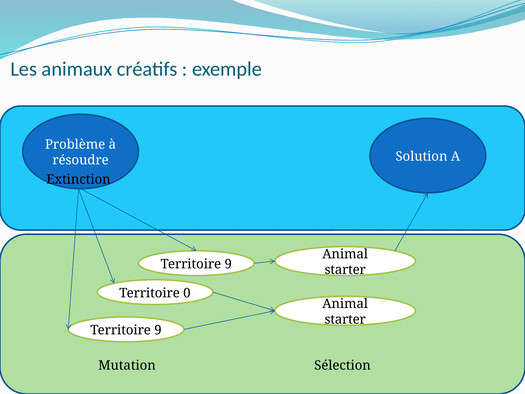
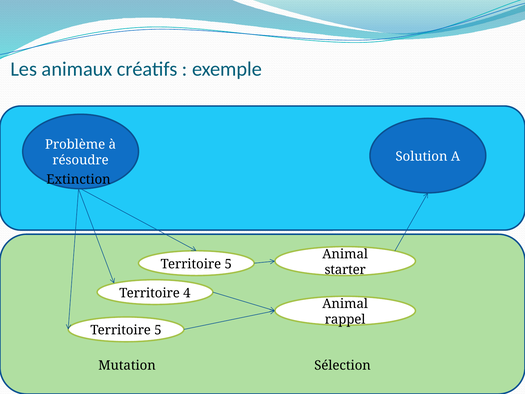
9: 9 -> 5 (228, 264)
0: 0 -> 4 (187, 293)
starter: starter -> rappel (345, 319)
9: 9 -> 5 (158, 330)
